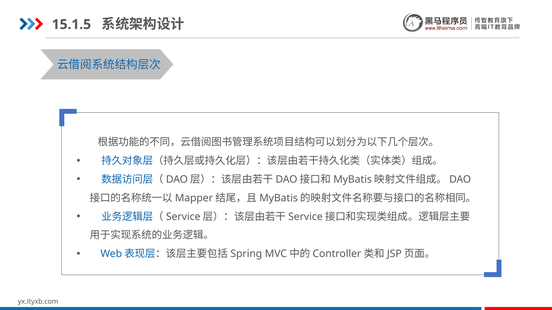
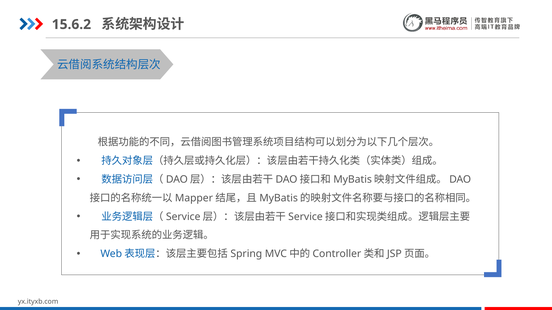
15.1.5: 15.1.5 -> 15.6.2 (71, 24)
